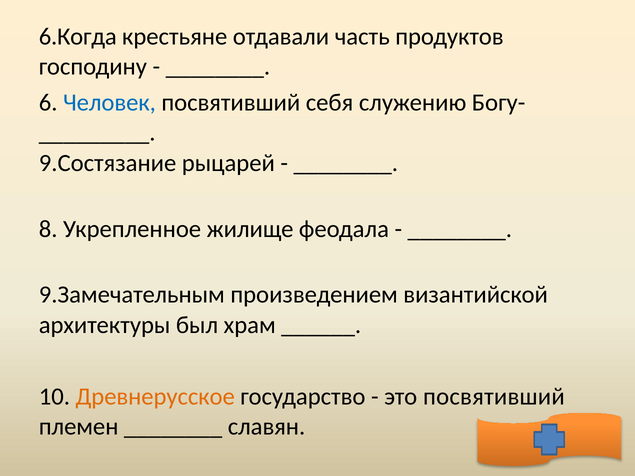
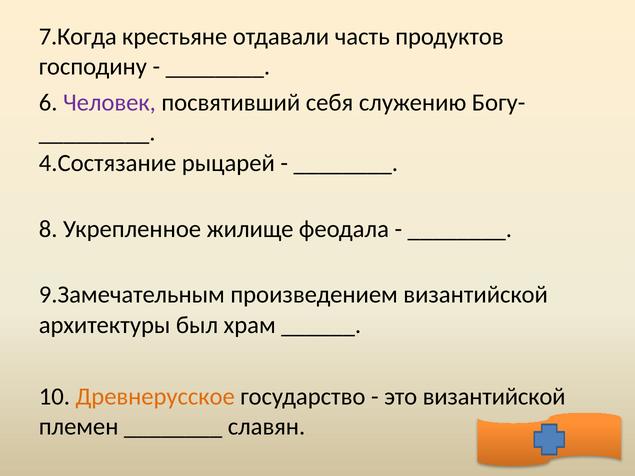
6.Когда: 6.Когда -> 7.Когда (78, 37)
Человек colour: blue -> purple (109, 103)
9.Состязание: 9.Состязание -> 4.Состязание (108, 163)
это посвятивший: посвятивший -> византийской (494, 397)
